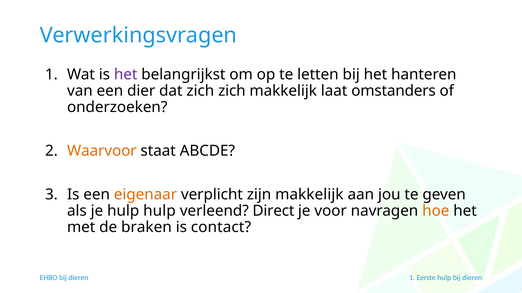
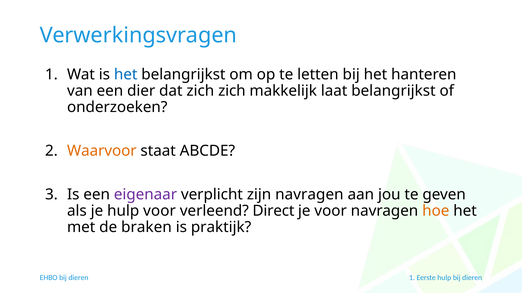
het colour: purple -> blue (126, 75)
laat omstanders: omstanders -> belangrijkst (393, 91)
eigenaar colour: orange -> purple (145, 195)
zijn makkelijk: makkelijk -> navragen (309, 195)
hulp hulp: hulp -> voor (159, 211)
contact: contact -> praktijk (221, 228)
